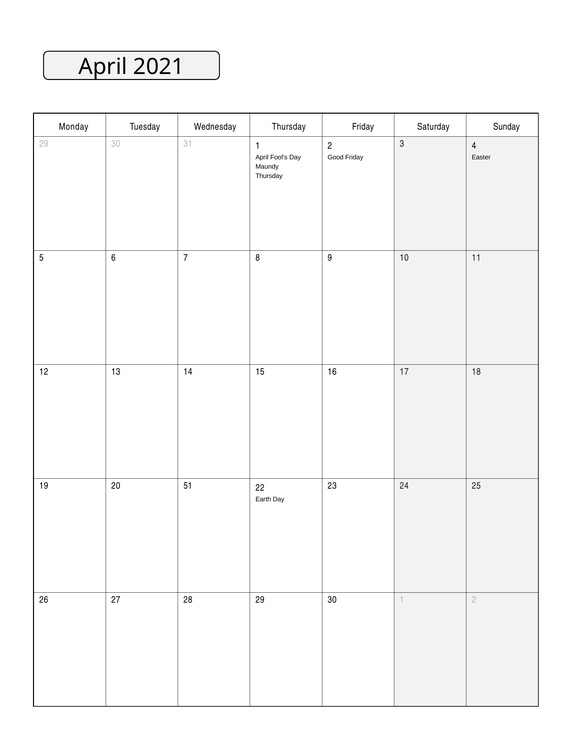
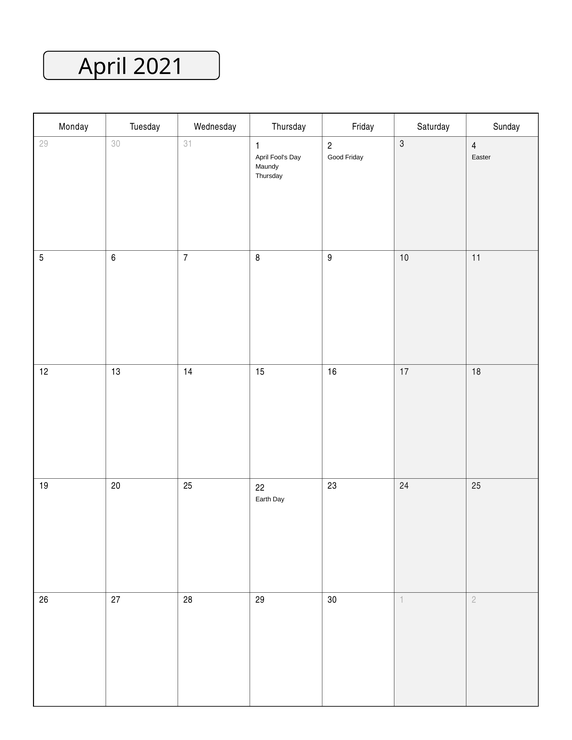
20 51: 51 -> 25 (188, 486)
